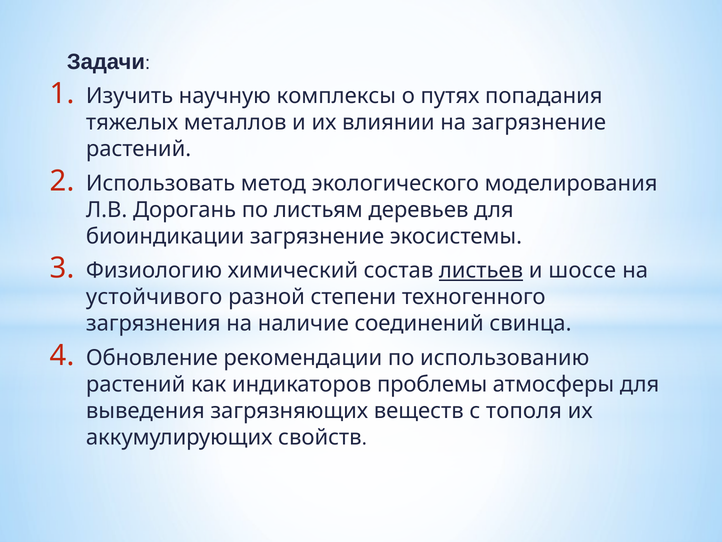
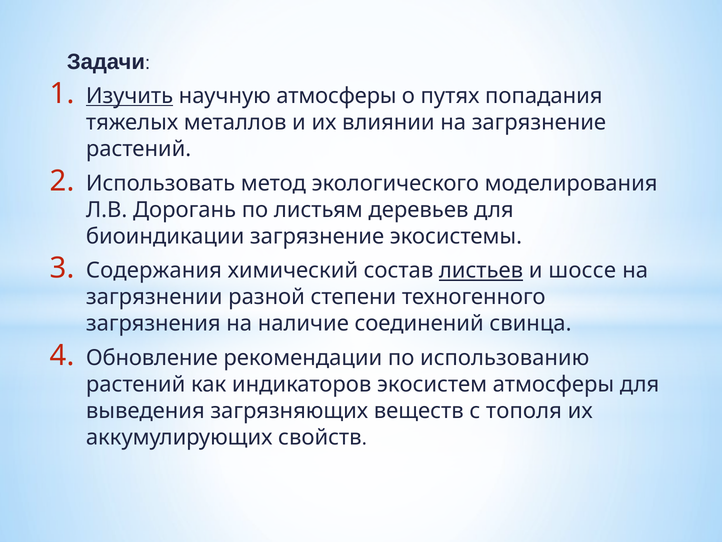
Изучить underline: none -> present (130, 96)
научную комплексы: комплексы -> атмосферы (336, 96)
Физиологию: Физиологию -> Содержания (154, 270)
устойчивого: устойчивого -> загрязнении (154, 297)
проблемы: проблемы -> экосистем (432, 384)
